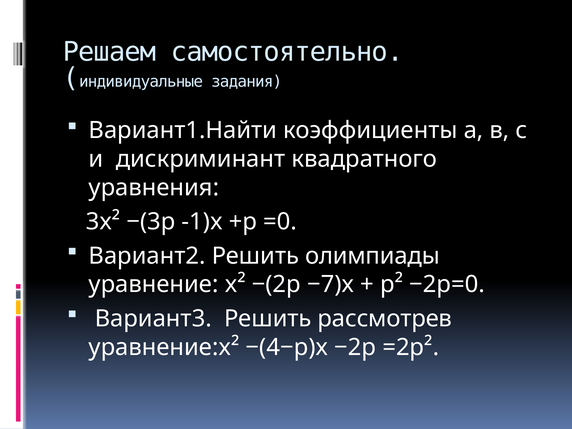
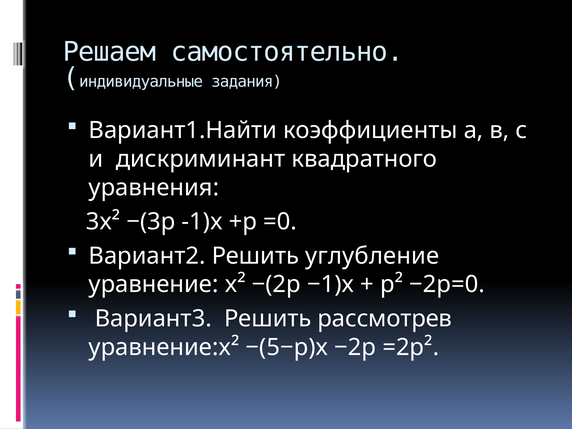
олимпиады: олимпиады -> углубление (372, 256)
−7)x: −7)x -> −1)x (331, 284)
−(4−p)x: −(4−p)x -> −(5−p)x (287, 347)
